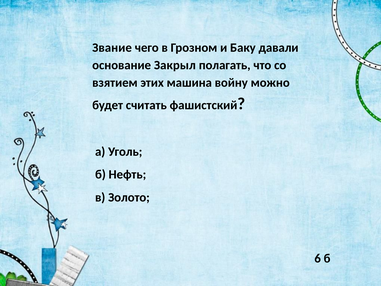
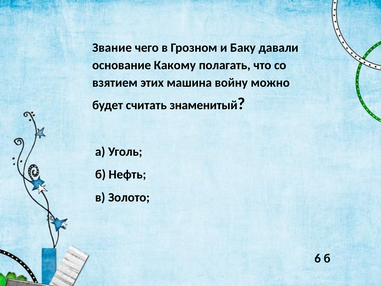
Закрыл: Закрыл -> Какому (175, 65)
фашистский: фашистский -> знаменитый (204, 105)
